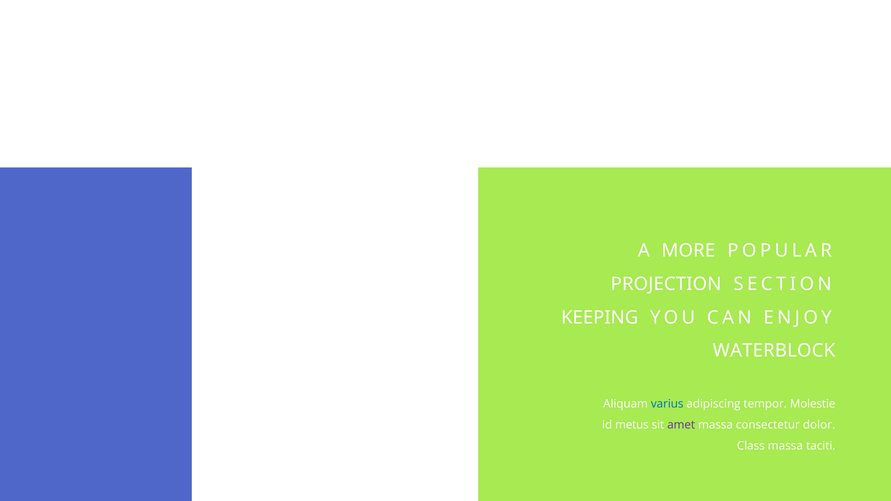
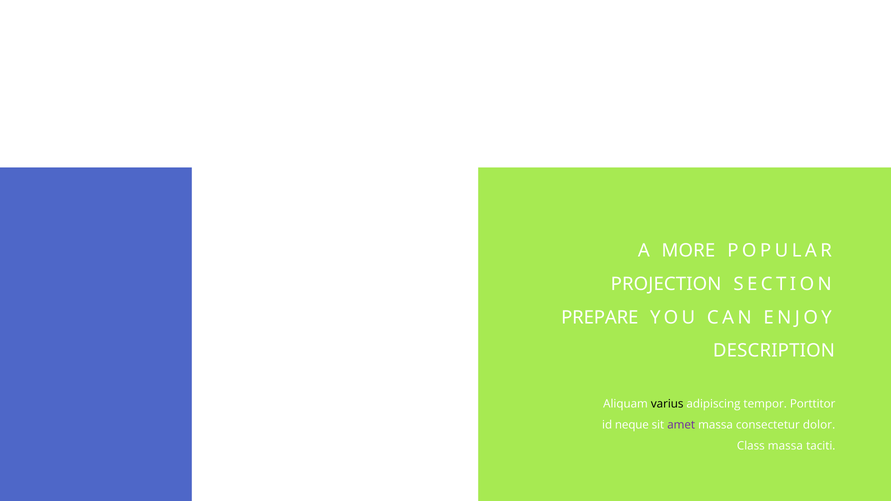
KEEPING: KEEPING -> PREPARE (600, 318)
WATERBLOCK: WATERBLOCK -> DESCRIPTION (774, 351)
varius colour: blue -> black (667, 404)
Molestie: Molestie -> Porttitor (813, 404)
metus: metus -> neque (632, 425)
